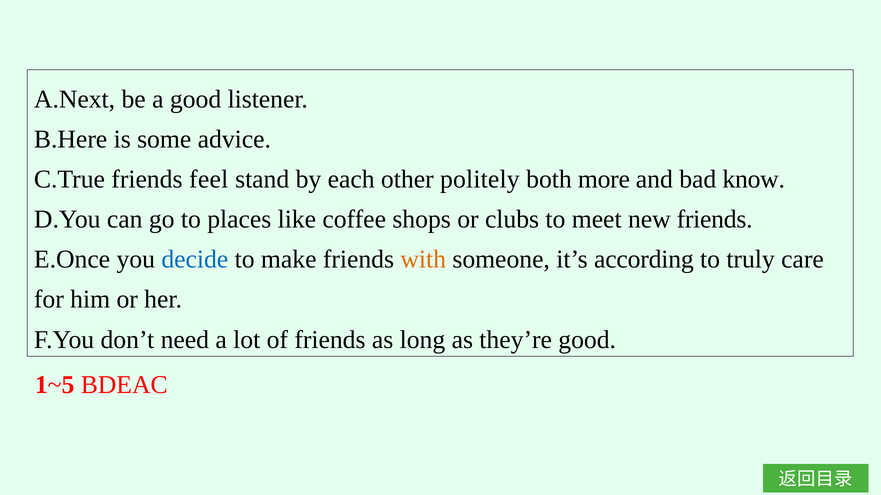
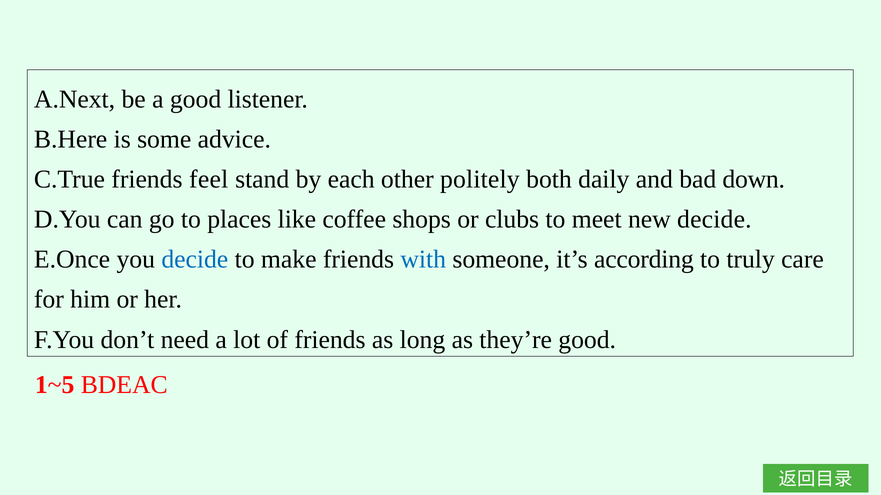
more: more -> daily (604, 180)
know: know -> down (754, 180)
new friends: friends -> decide (714, 220)
with colour: orange -> blue (423, 260)
